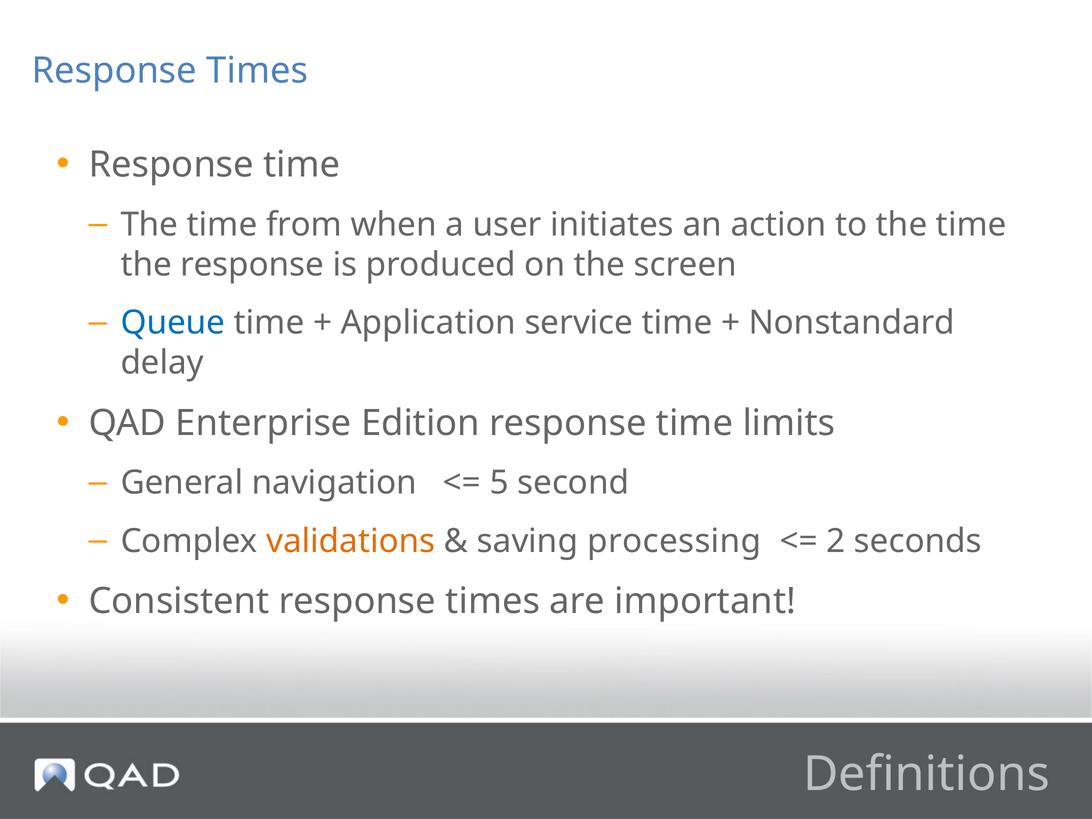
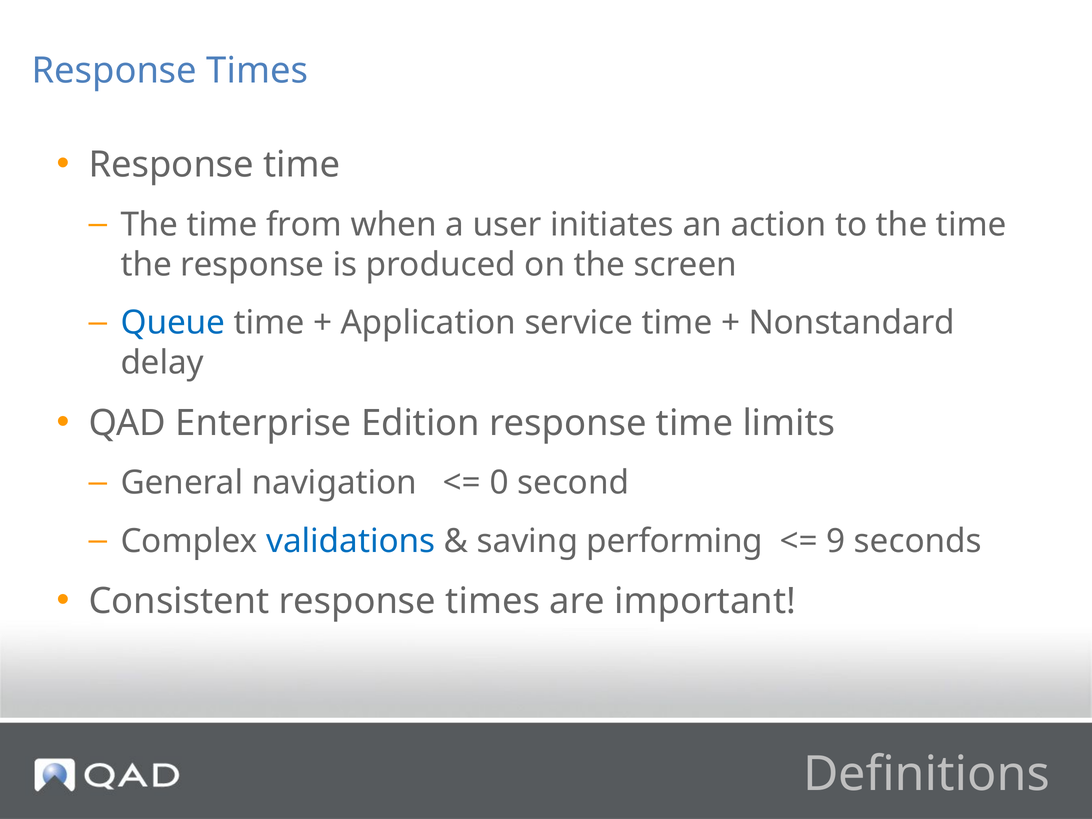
5: 5 -> 0 (499, 483)
validations colour: orange -> blue (351, 541)
processing: processing -> performing (675, 541)
2: 2 -> 9 (836, 541)
